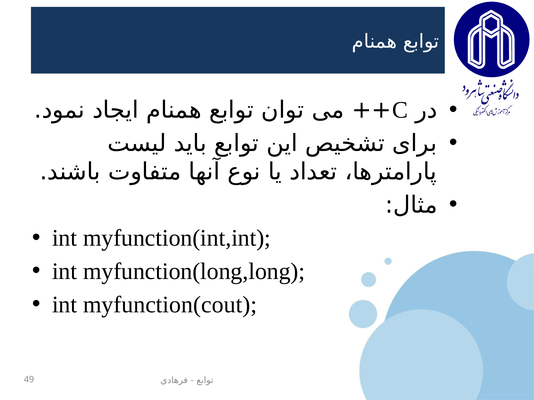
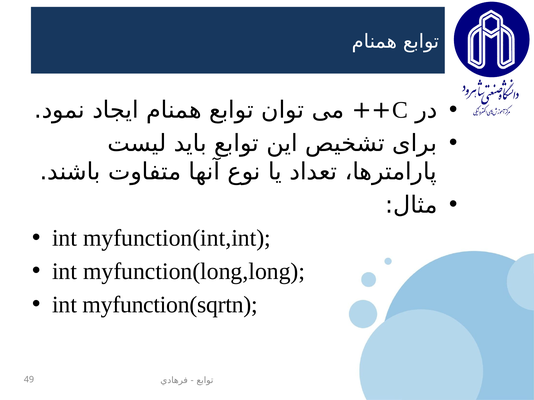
myfunction(cout: myfunction(cout -> myfunction(sqrtn (170, 305)
